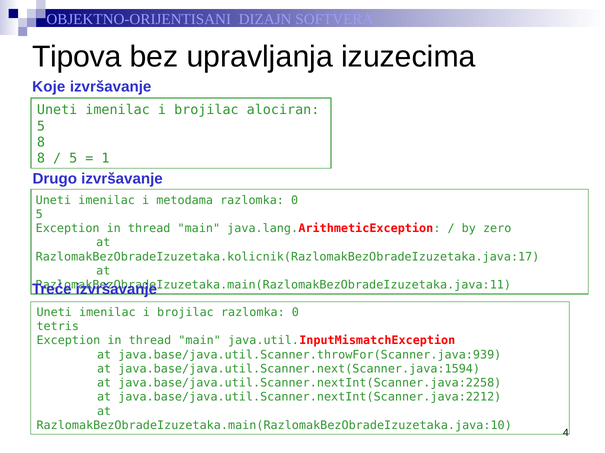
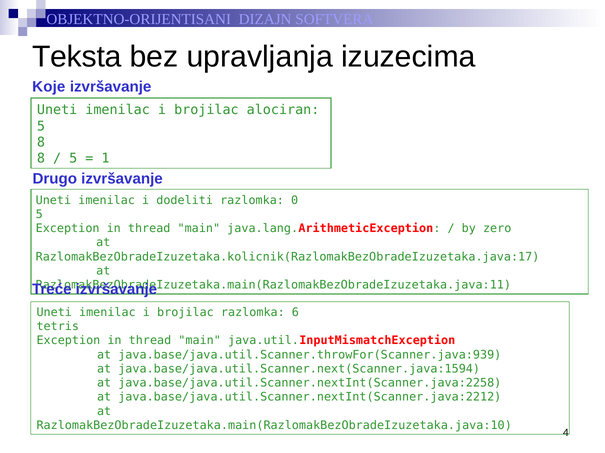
Tipova: Tipova -> Teksta (77, 57)
metodama: metodama -> dodeliti (185, 201)
brojilac razlomka 0: 0 -> 6 (295, 313)
